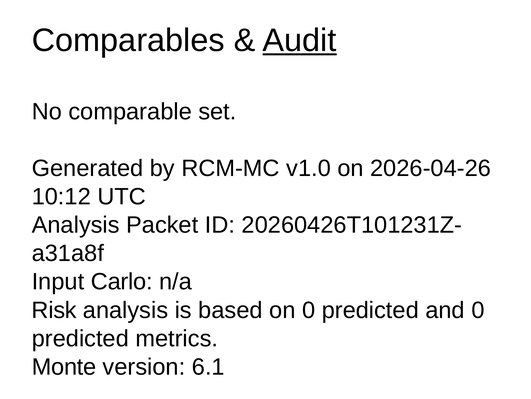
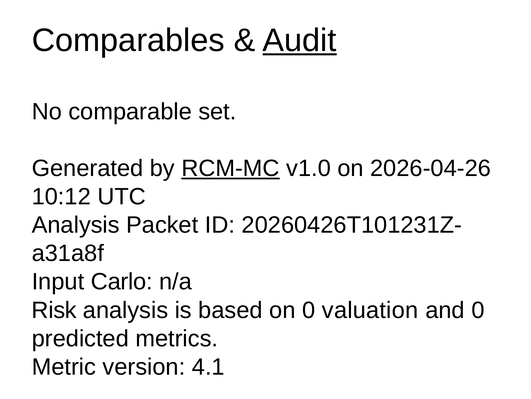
RCM-MC underline: none -> present (231, 168)
on 0 predicted: predicted -> valuation (370, 310)
Monte: Monte -> Metric (64, 366)
6.1: 6.1 -> 4.1 (208, 366)
